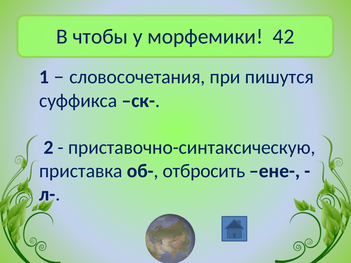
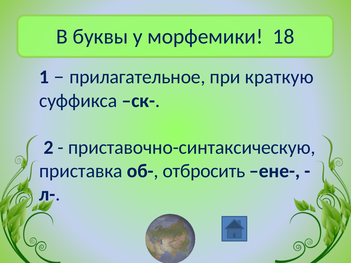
чтобы: чтобы -> буквы (100, 36)
42: 42 -> 18 (284, 36)
словосочетания: словосочетания -> прилагательное (137, 77)
пишутся: пишутся -> краткую (279, 77)
